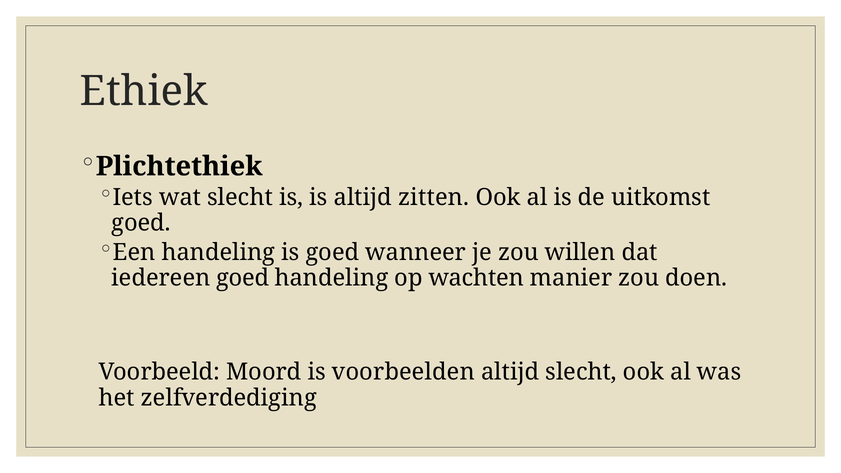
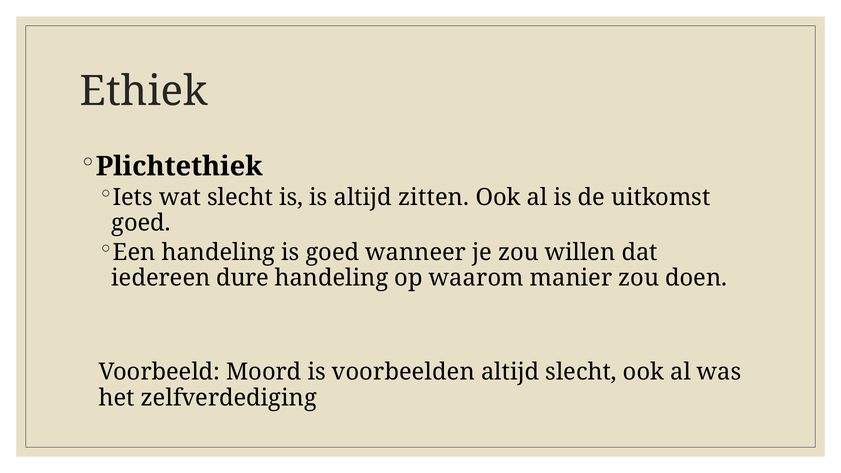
iedereen goed: goed -> dure (243, 278)
wachten: wachten -> waarom (476, 278)
